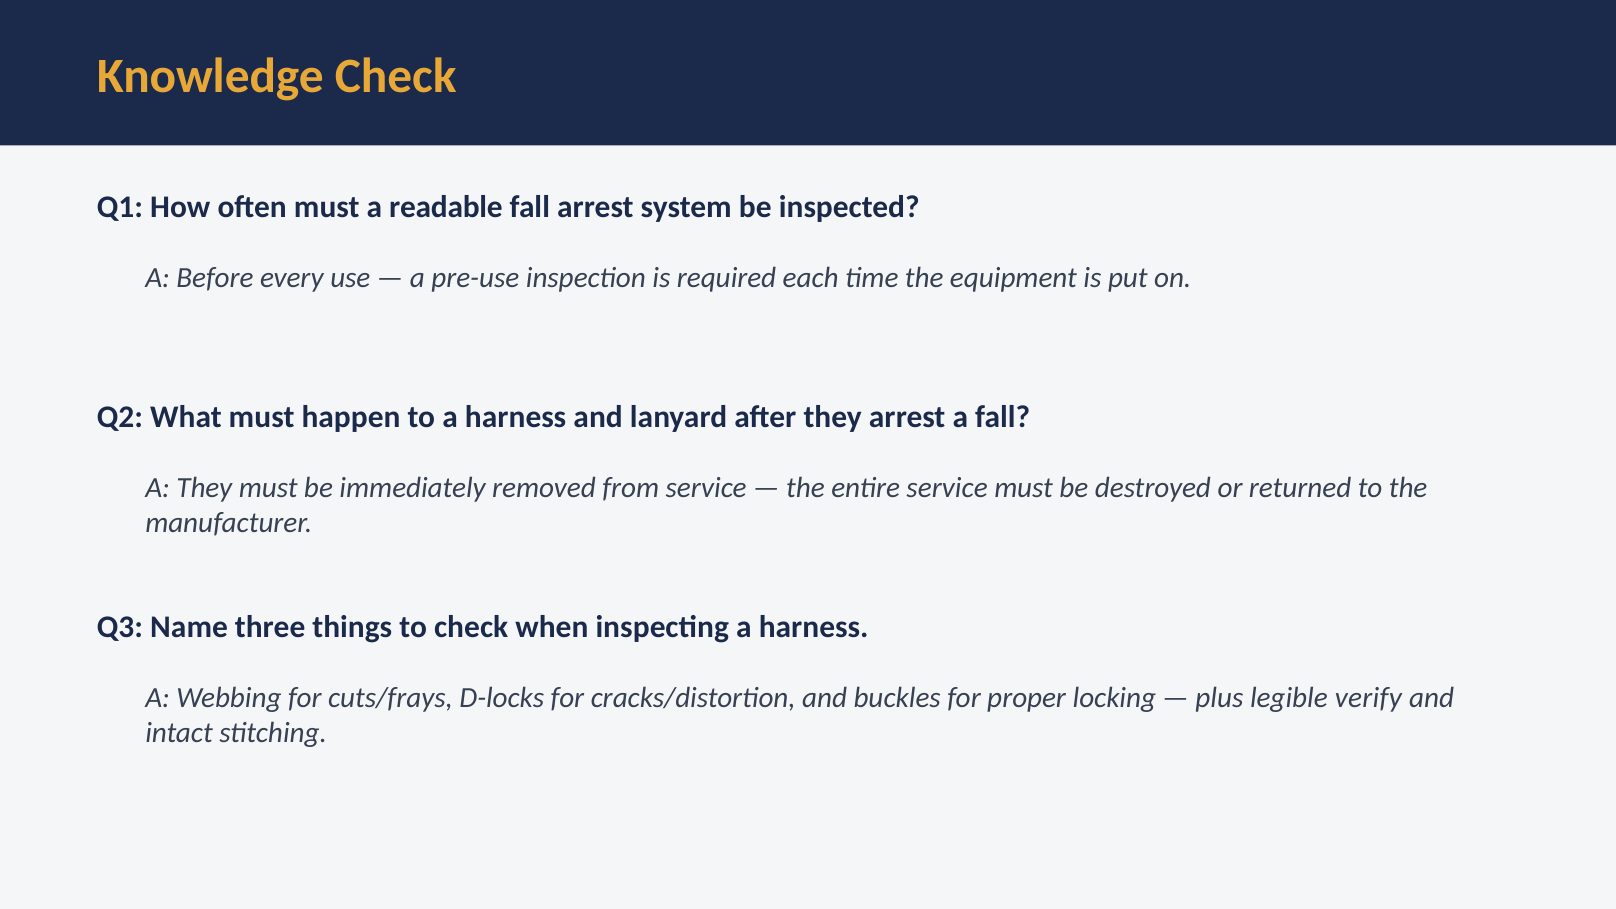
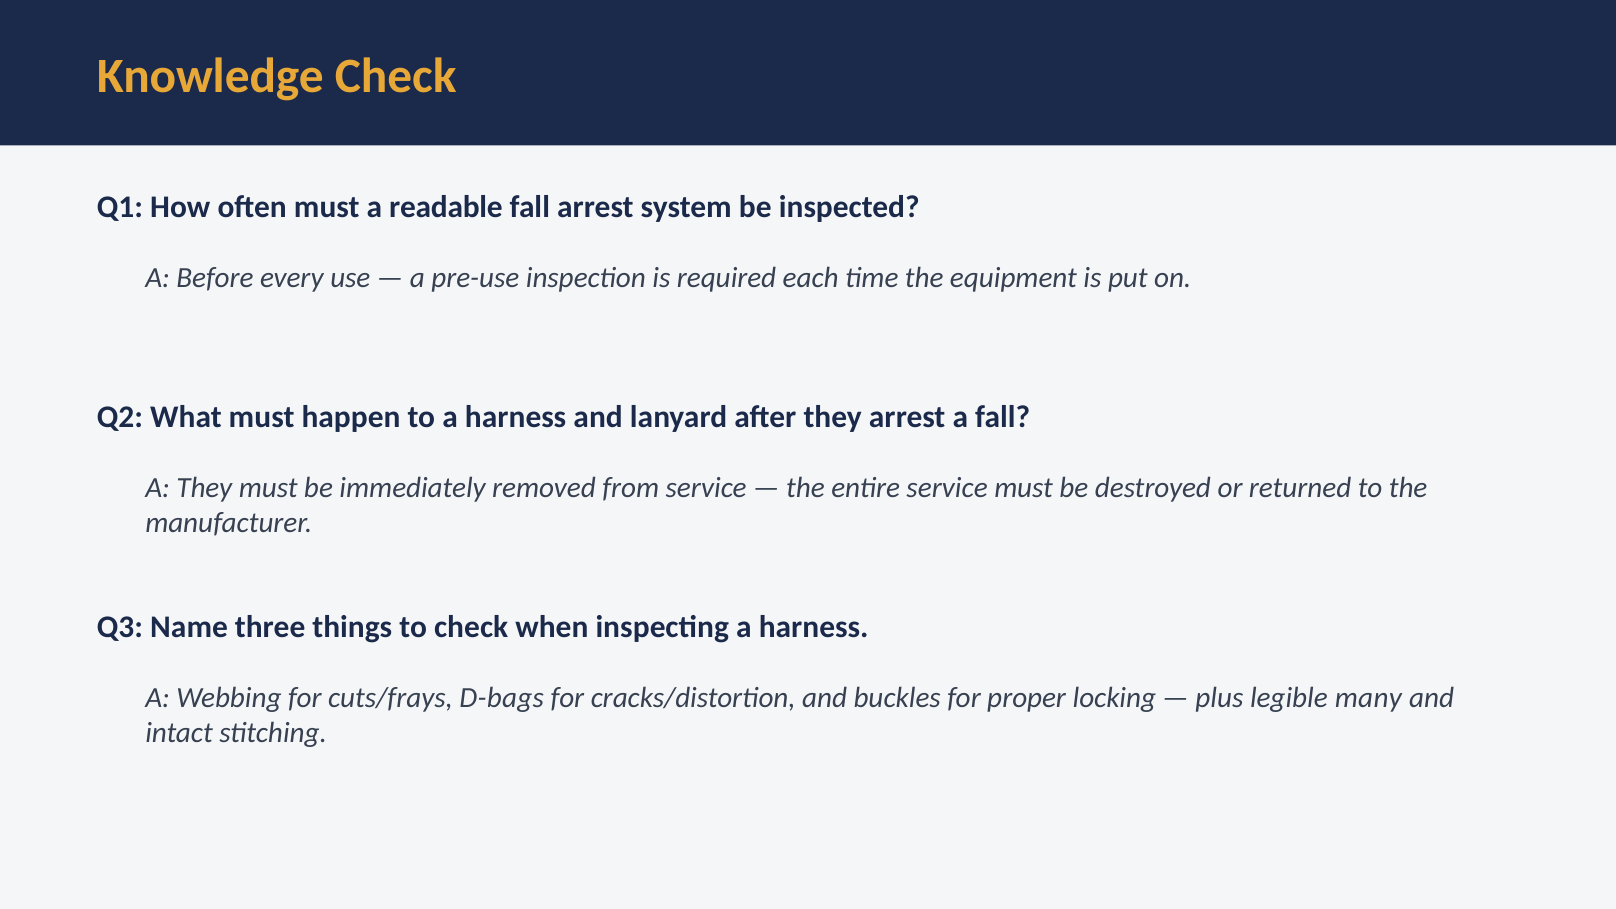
D-locks: D-locks -> D-bags (502, 698)
verify: verify -> many (1368, 698)
